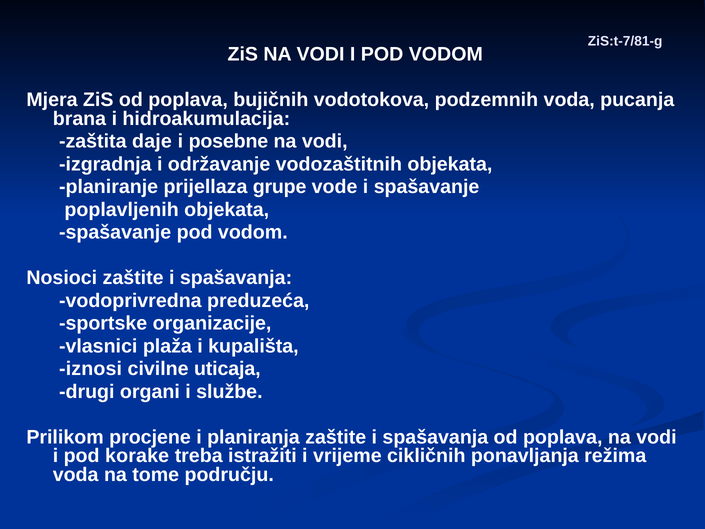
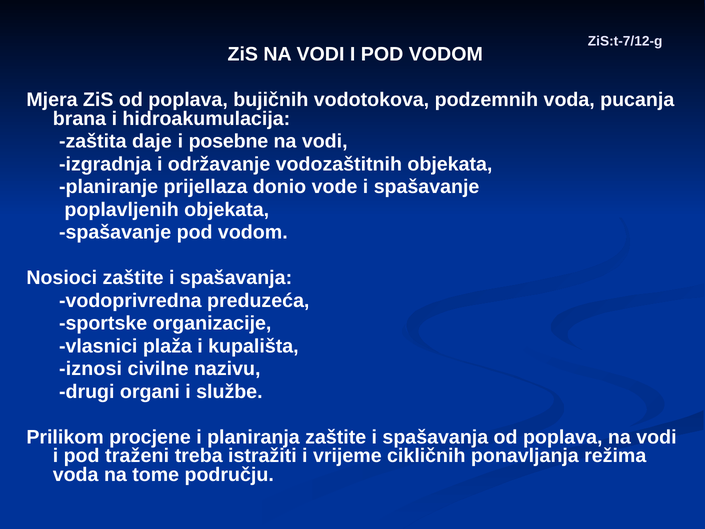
ZiS:t-7/81-g: ZiS:t-7/81-g -> ZiS:t-7/12-g (625, 41)
grupe: grupe -> donio (279, 187)
uticaja: uticaja -> nazivu (227, 369)
korake: korake -> traženi (137, 456)
